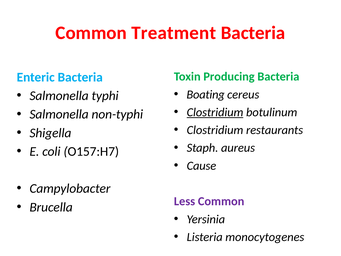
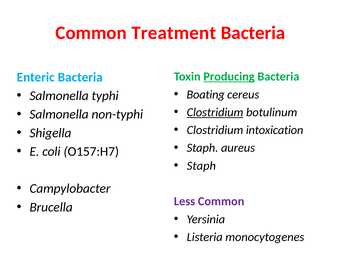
Producing underline: none -> present (229, 77)
restaurants: restaurants -> intoxication (275, 130)
Cause: Cause -> Staph (201, 166)
